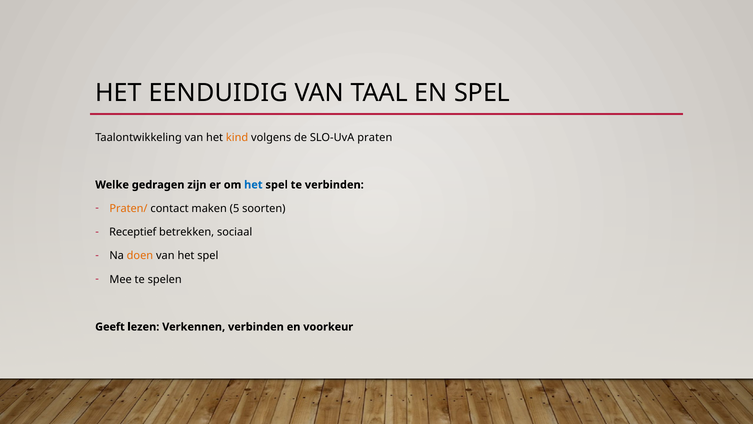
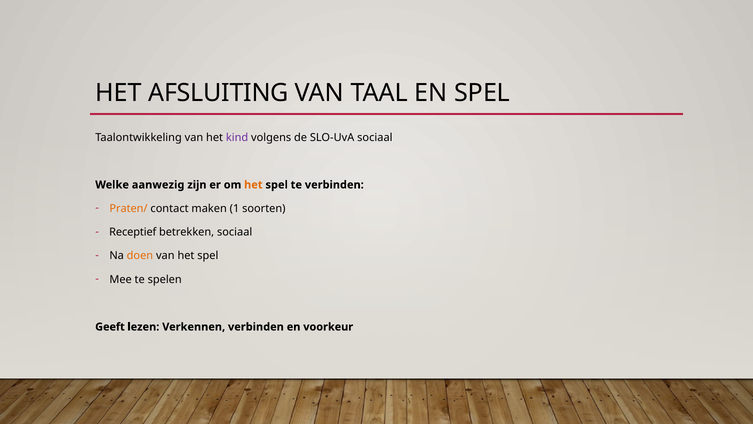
EENDUIDIG: EENDUIDIG -> AFSLUITING (218, 93)
kind colour: orange -> purple (237, 137)
SLO-UvA praten: praten -> sociaal (375, 137)
gedragen: gedragen -> aanwezig (158, 185)
het colour: blue -> orange (253, 185)
5: 5 -> 1 (235, 208)
